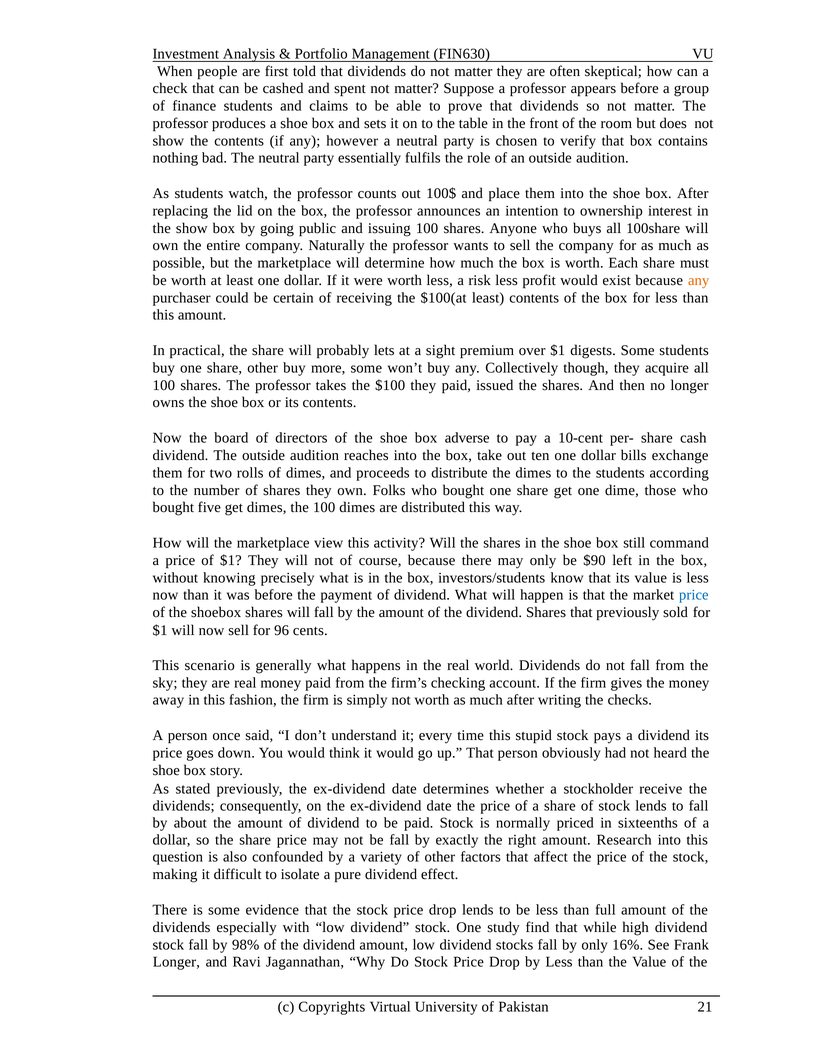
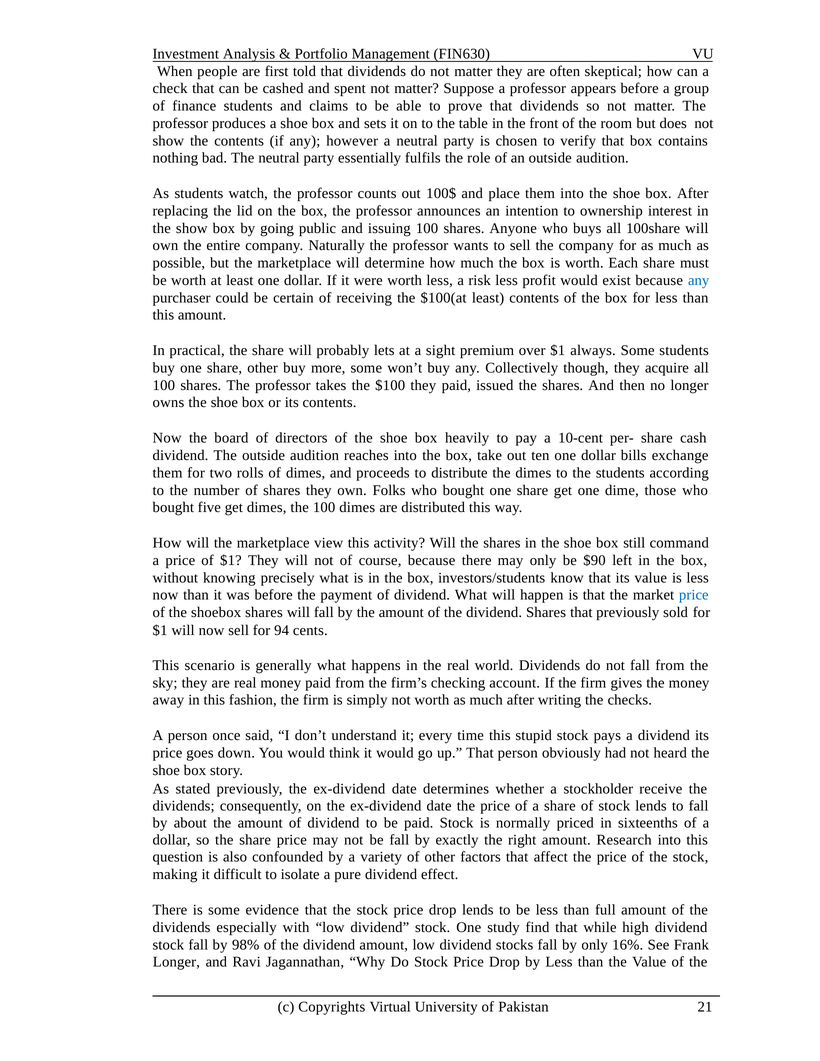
any colour: orange -> blue (699, 280)
digests: digests -> always (593, 351)
adverse: adverse -> heavily (467, 438)
96: 96 -> 94 (282, 631)
